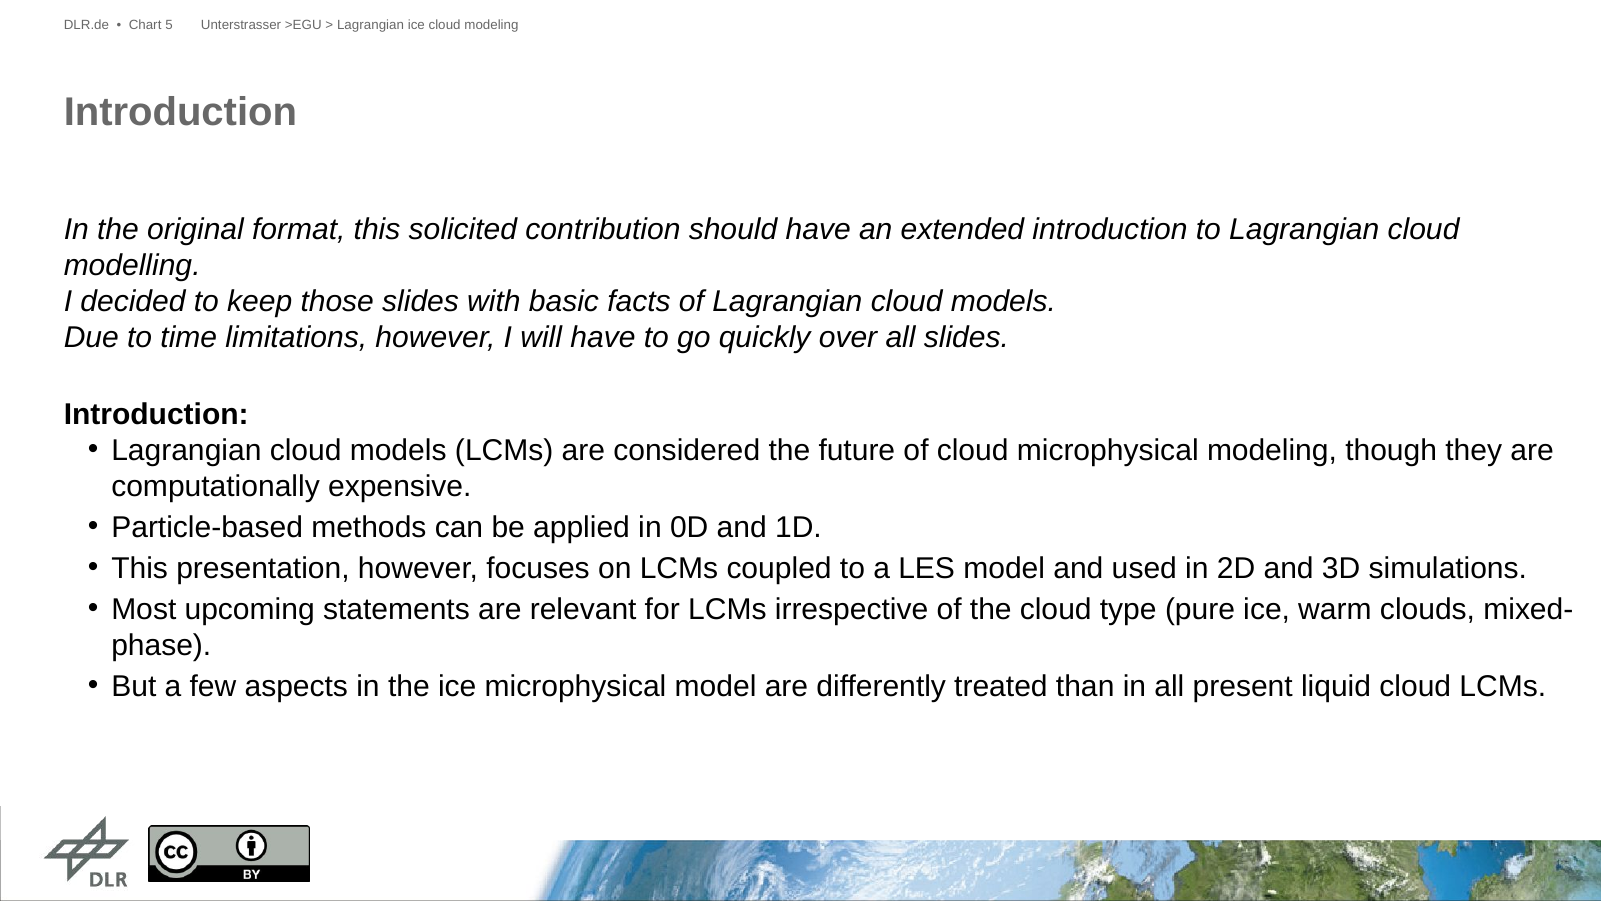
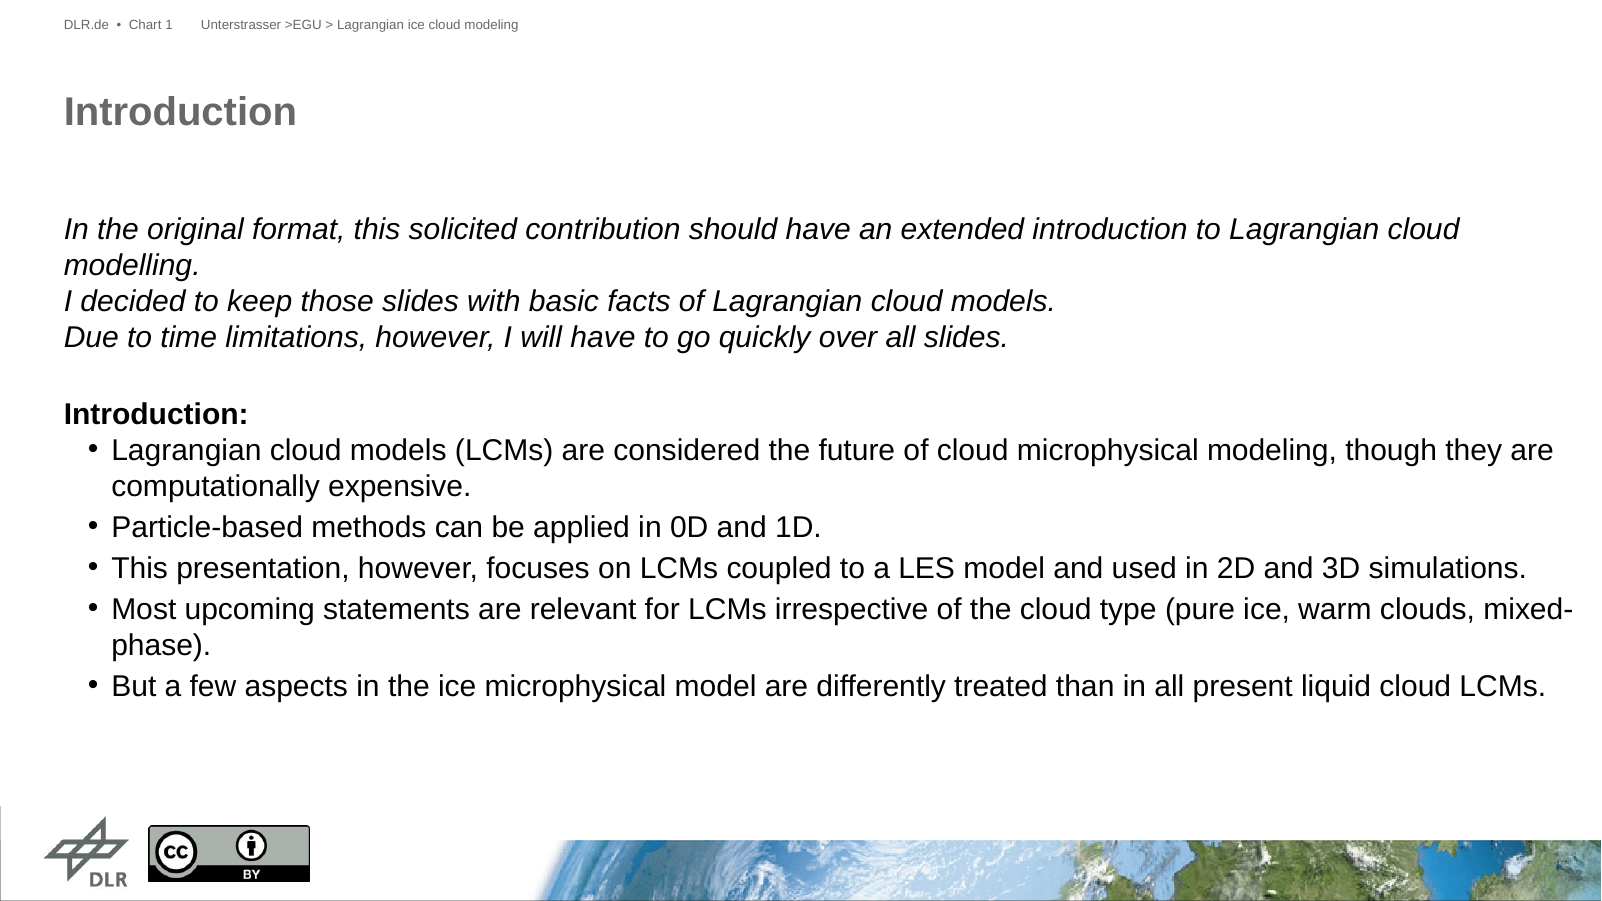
5: 5 -> 1 (169, 25)
